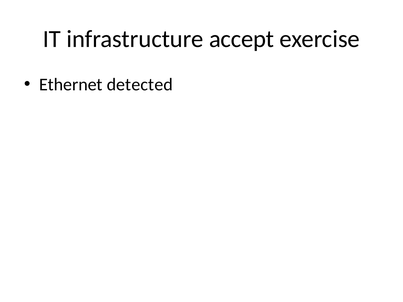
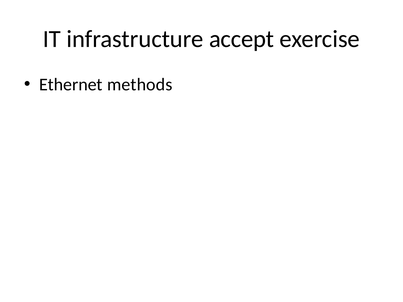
detected: detected -> methods (140, 85)
